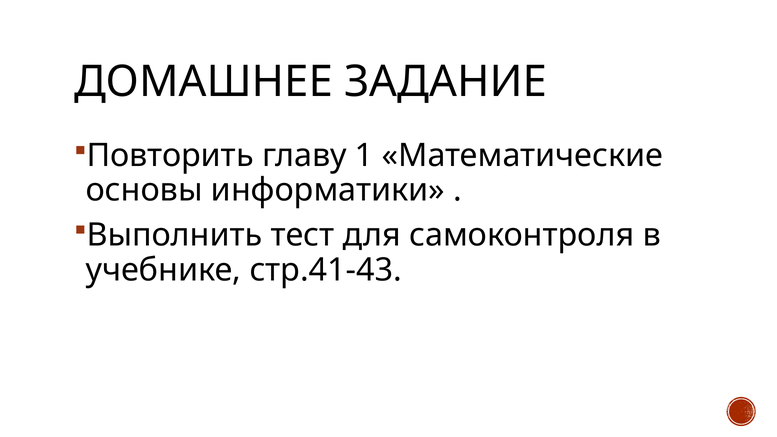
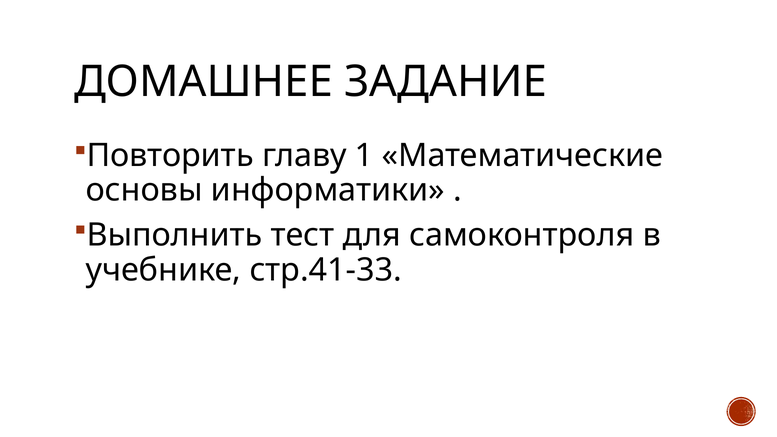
стр.41-43: стр.41-43 -> стр.41-33 (326, 270)
